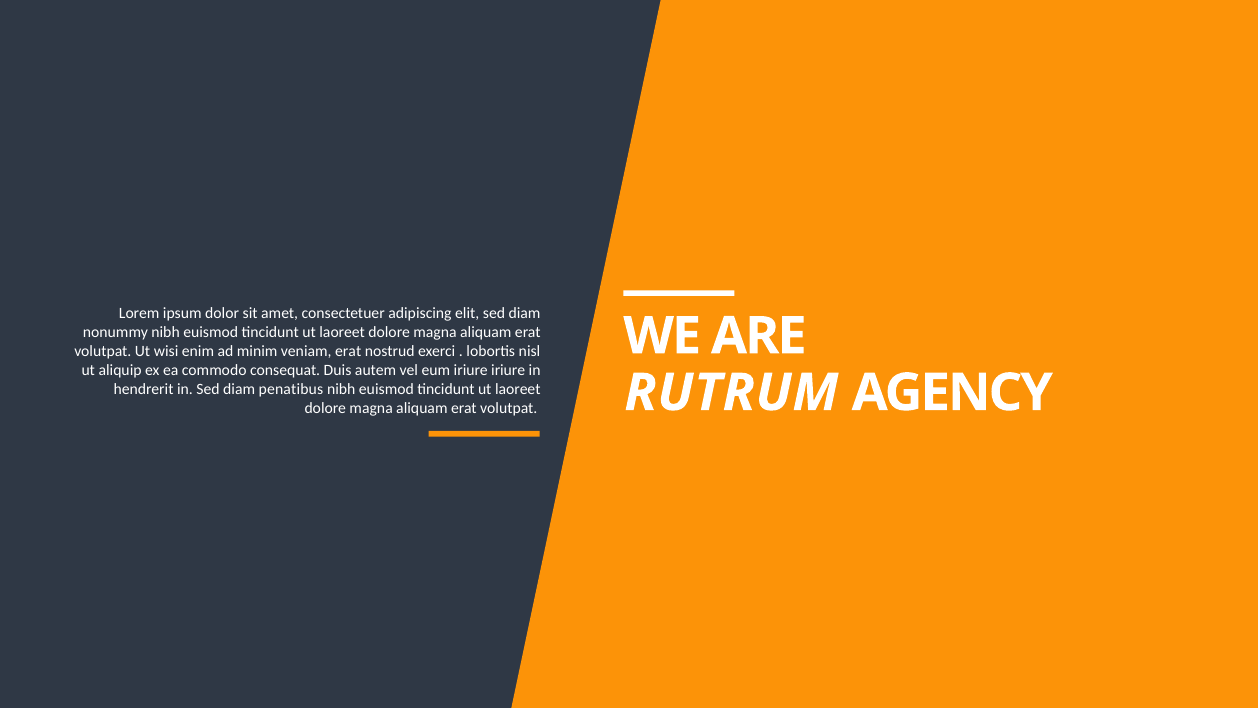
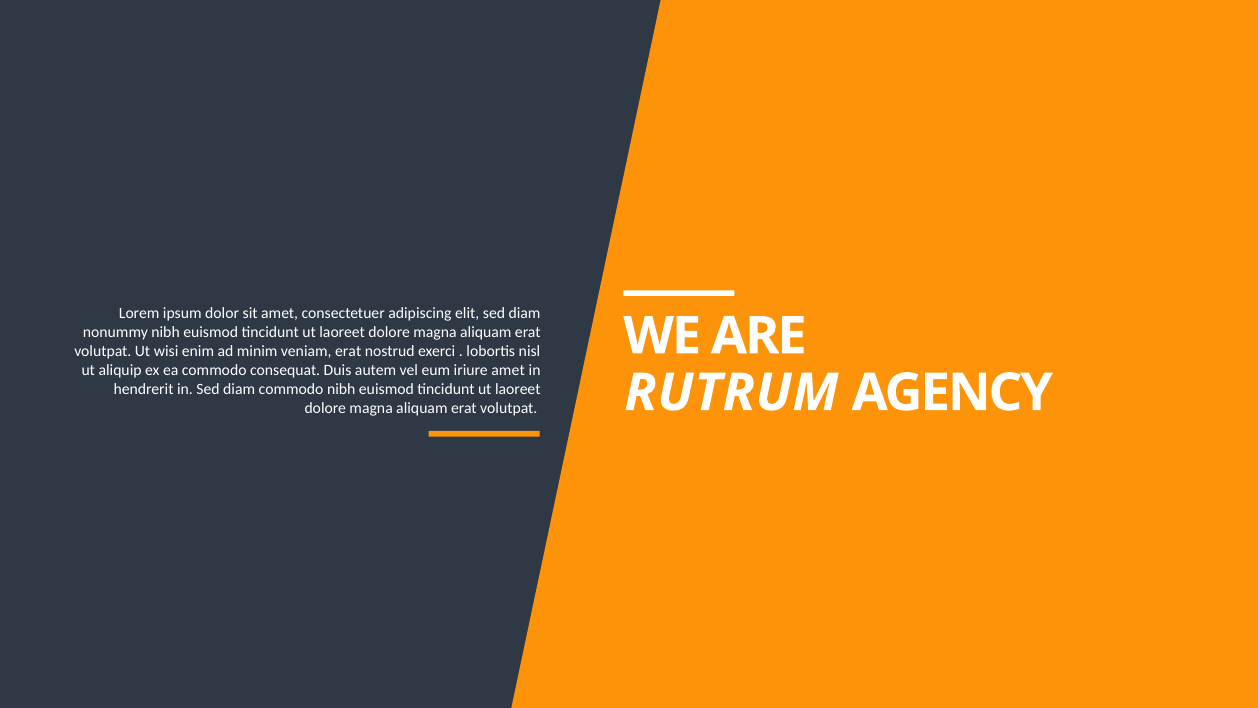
iriure iriure: iriure -> amet (508, 370)
diam penatibus: penatibus -> commodo (291, 389)
